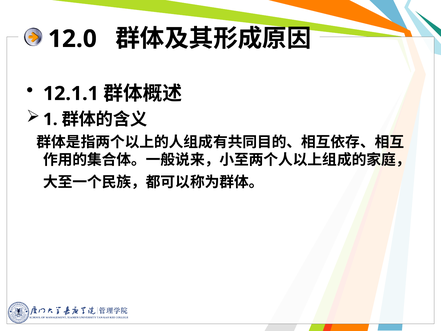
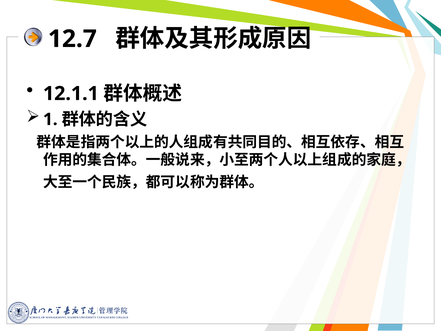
12.0: 12.0 -> 12.7 (72, 39)
